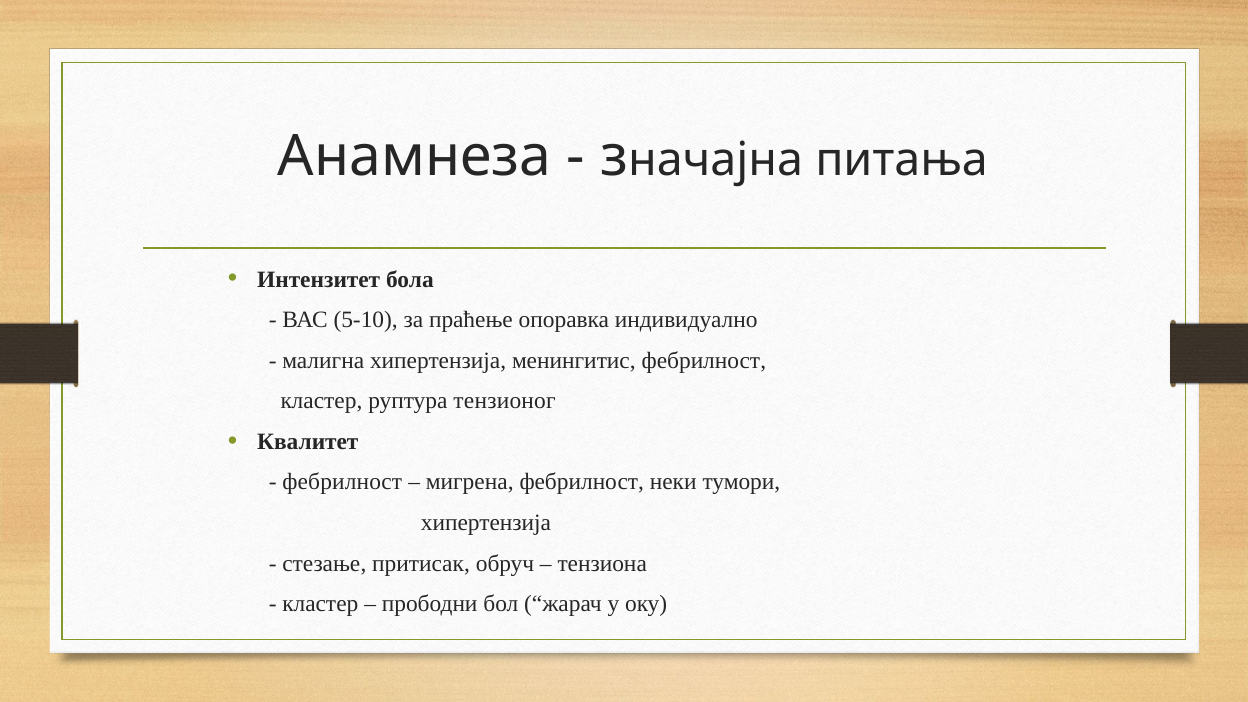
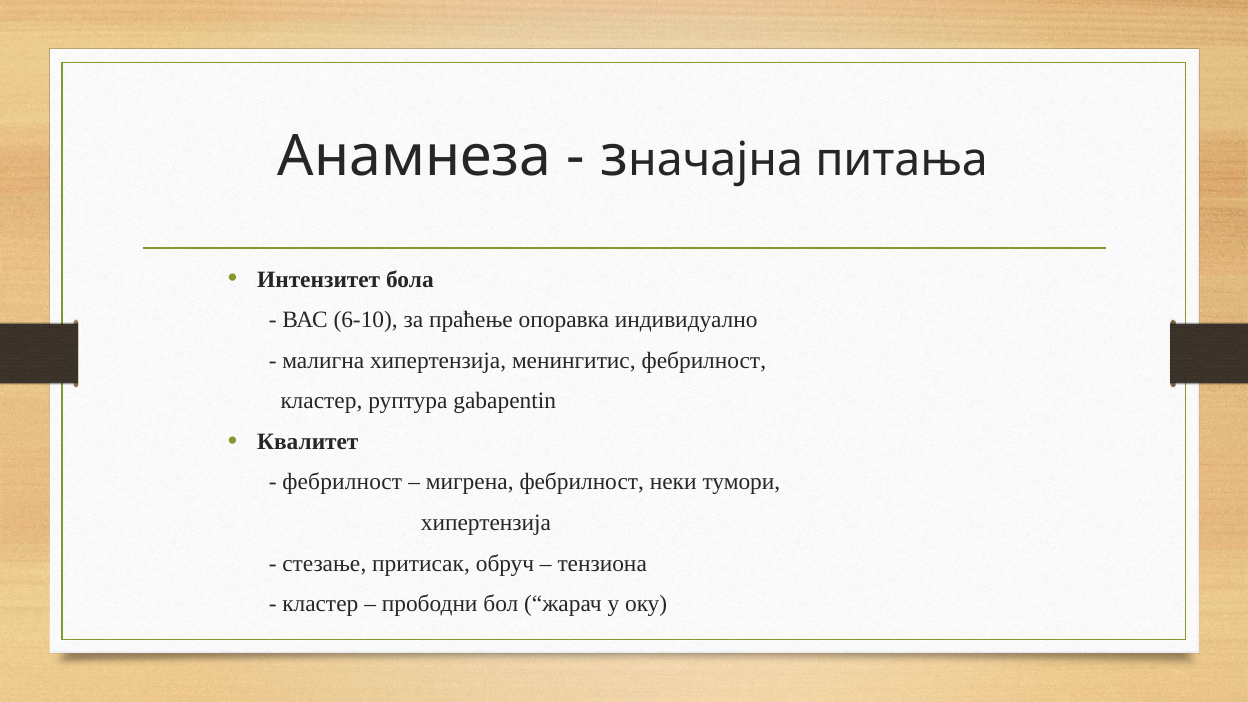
5-10: 5-10 -> 6-10 (366, 320)
тензионог: тензионог -> gabapentin (505, 401)
